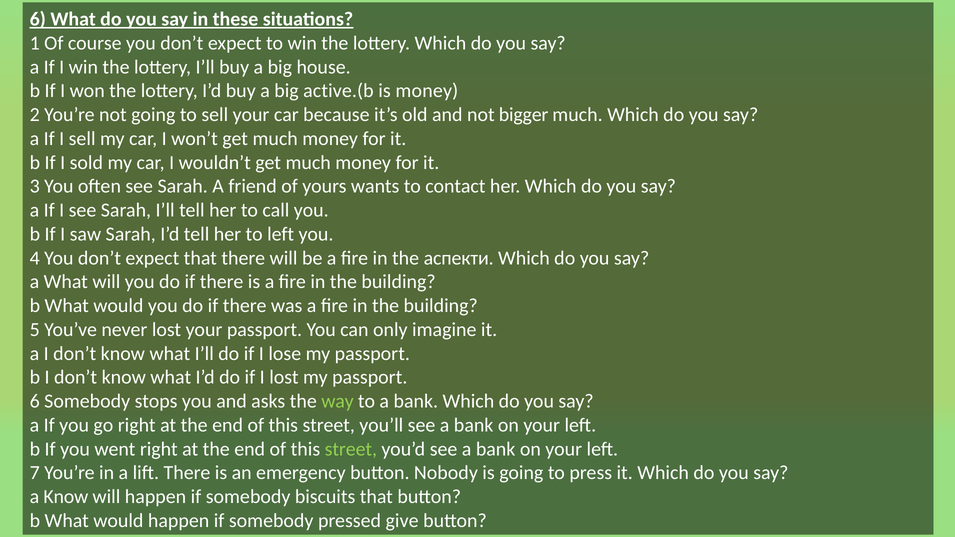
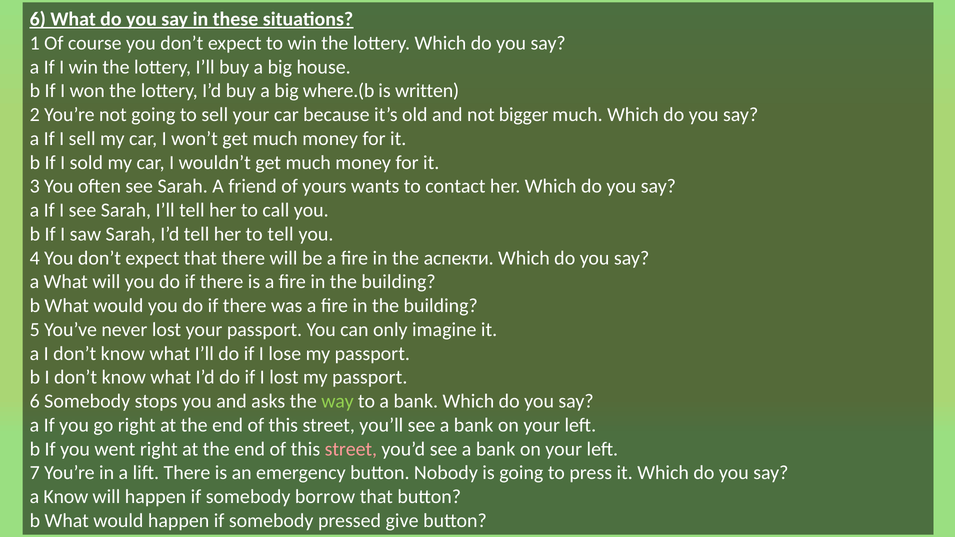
active.(b: active.(b -> where.(b (339, 91)
is money: money -> written (427, 91)
to left: left -> tell (281, 234)
street colour: light green -> pink (351, 449)
biscuits: biscuits -> borrow (325, 497)
